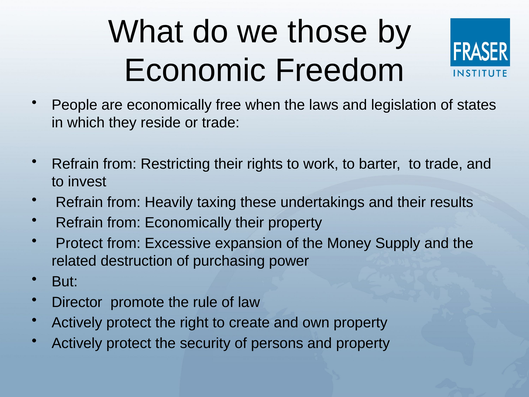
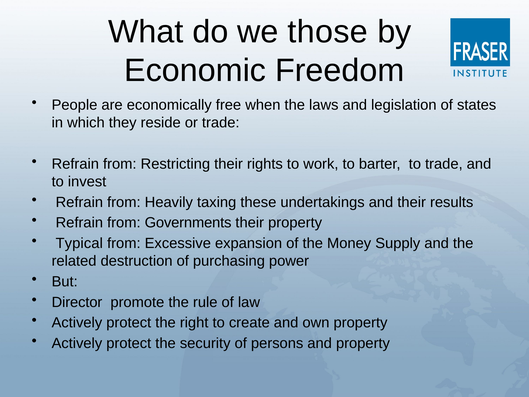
from Economically: Economically -> Governments (188, 223)
Protect: Protect -> Typical (79, 243)
